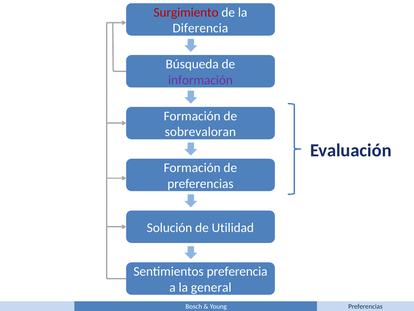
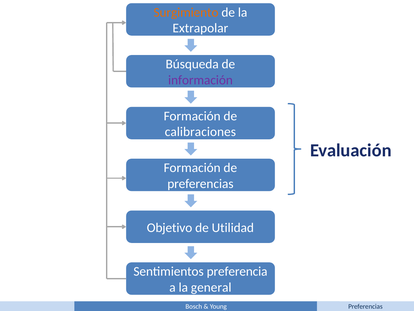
Surgimiento colour: red -> orange (186, 12)
Diferencia: Diferencia -> Extrapolar (200, 28)
sobrevaloran: sobrevaloran -> calibraciones (200, 132)
Solución: Solución -> Objetivo (170, 227)
